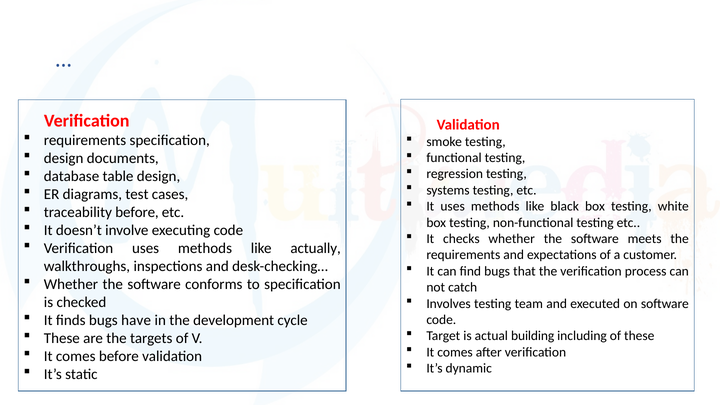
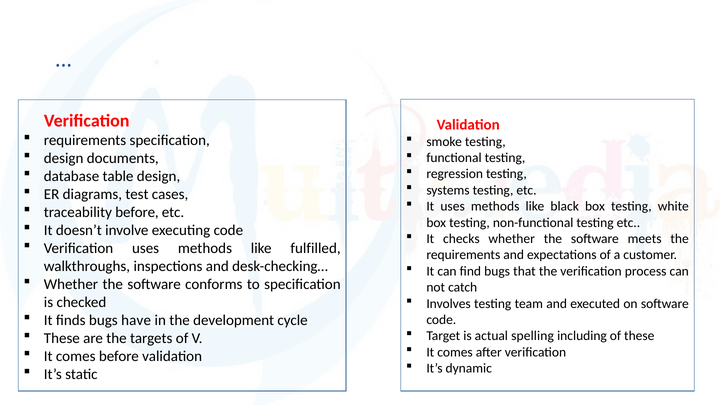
actually: actually -> fulfilled (316, 248)
building: building -> spelling (533, 336)
